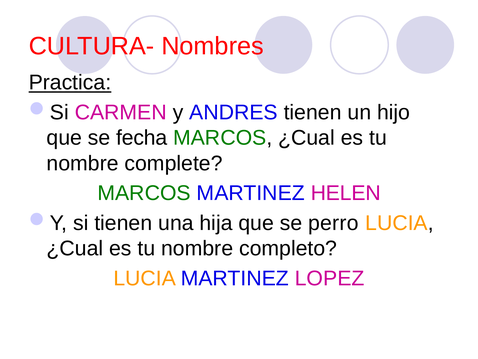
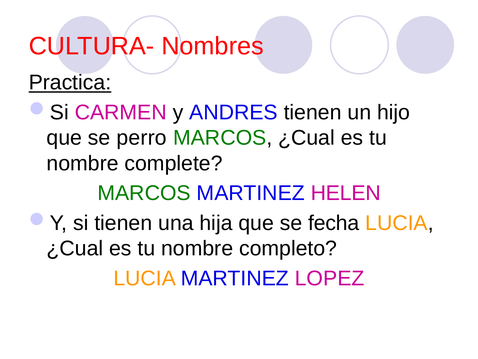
fecha: fecha -> perro (142, 138)
perro: perro -> fecha (334, 223)
